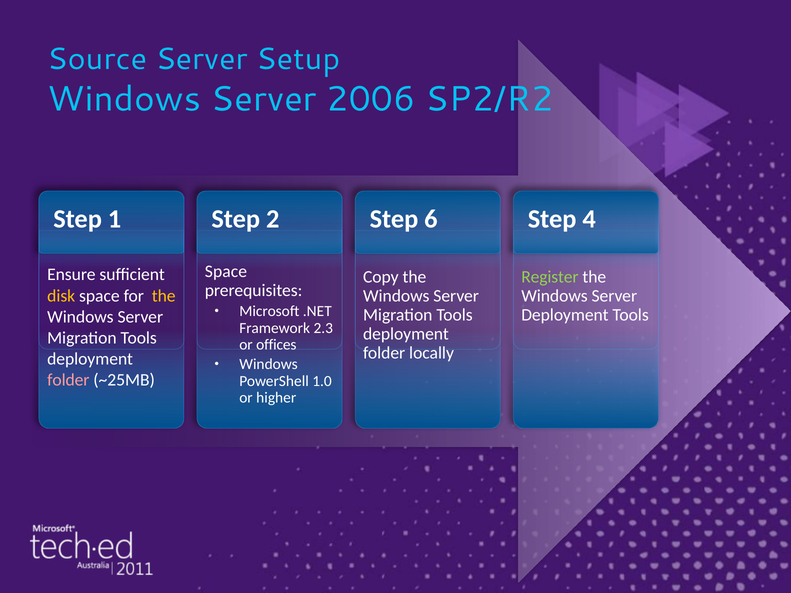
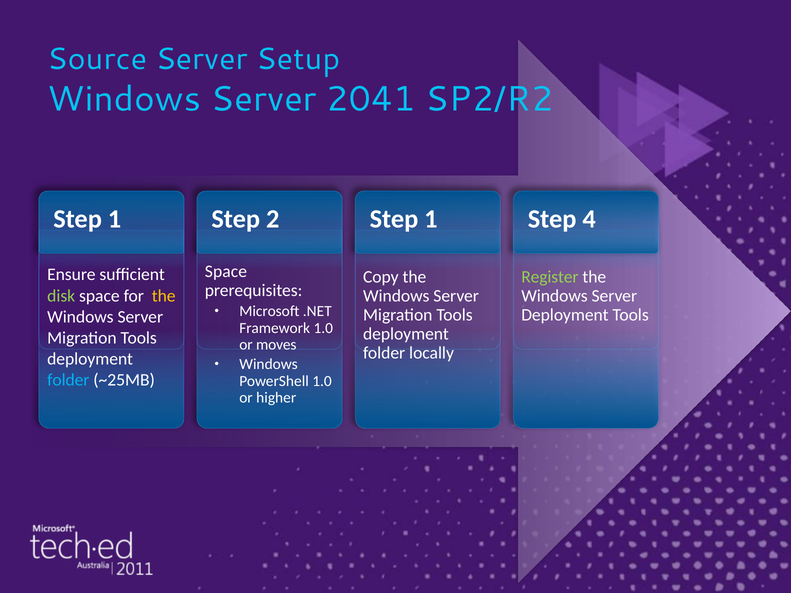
2006: 2006 -> 2041 (371, 99)
2 Step 6: 6 -> 1 (431, 219)
disk colour: yellow -> light green (61, 296)
Framework 2.3: 2.3 -> 1.0 (323, 328)
offices: offices -> moves (276, 345)
folder colour: pink -> light blue (68, 380)
